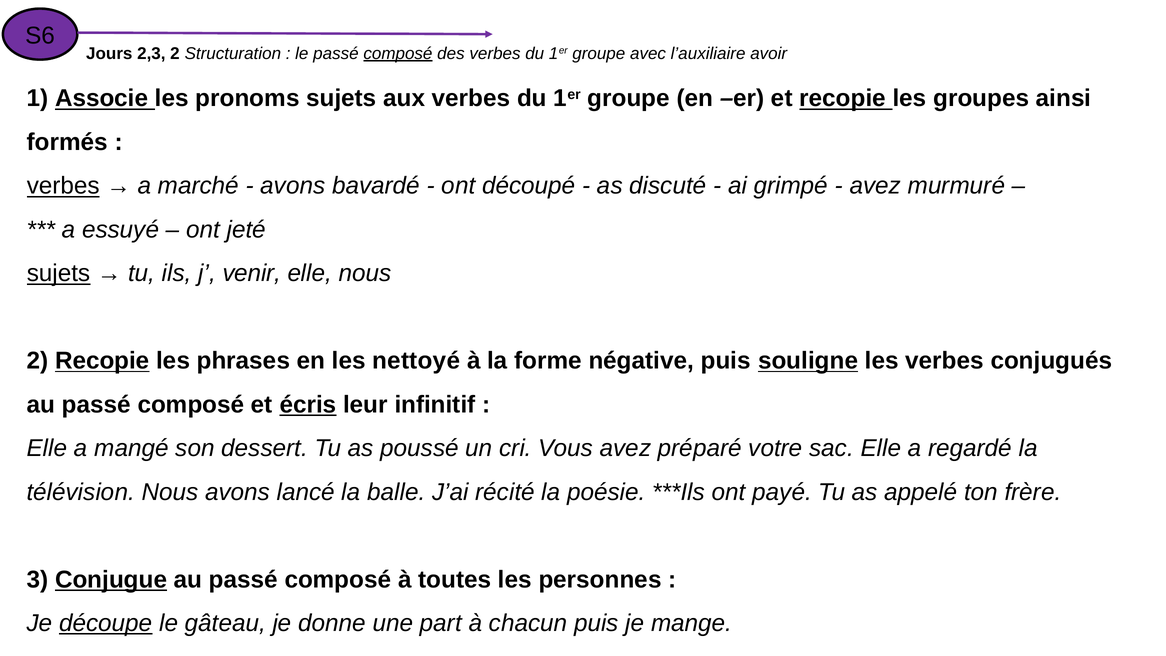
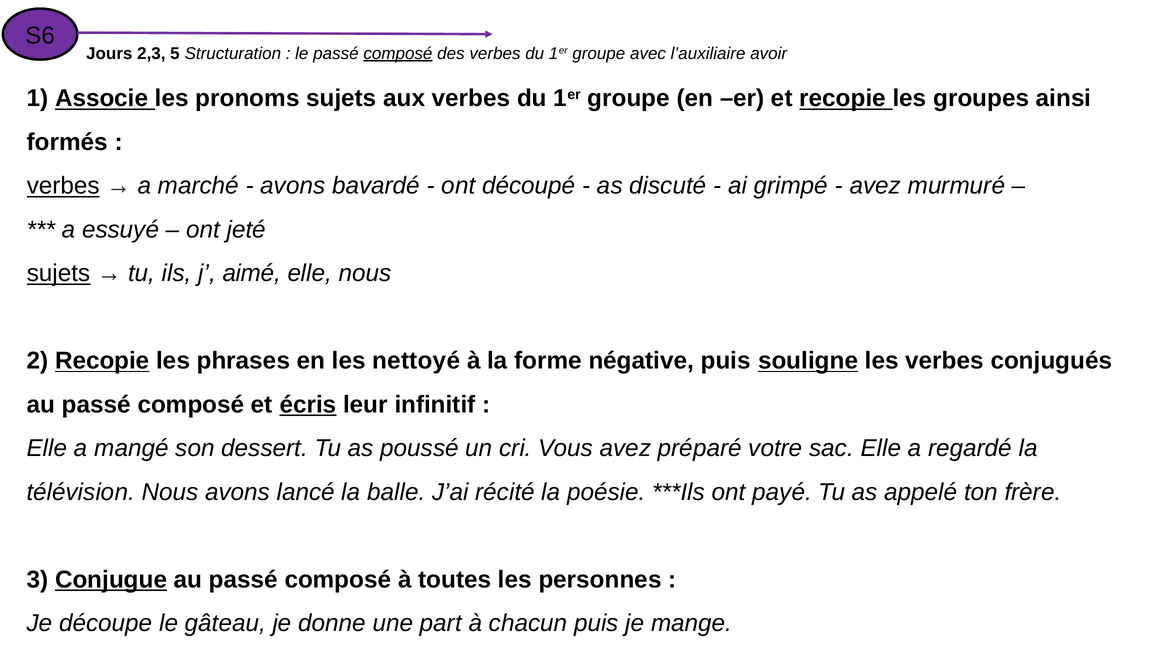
2,3 2: 2 -> 5 (175, 53)
venir: venir -> aimé (252, 273)
découpe underline: present -> none (106, 623)
